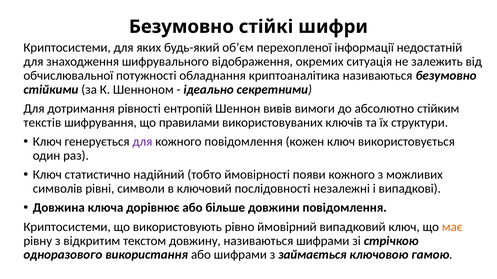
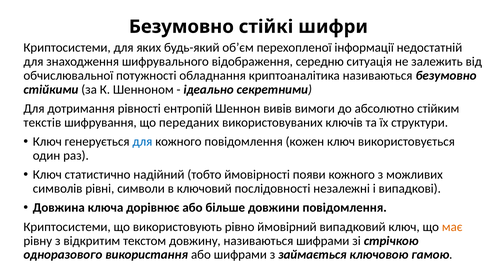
окремих: окремих -> середню (320, 62)
правилами: правилами -> переданих (189, 123)
для colour: purple -> blue (142, 142)
